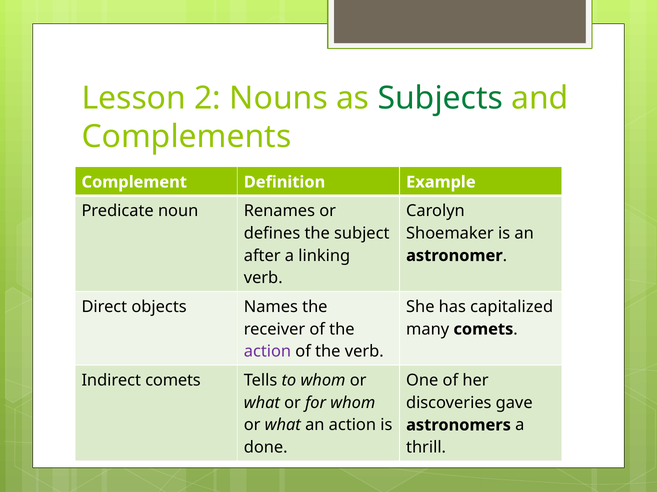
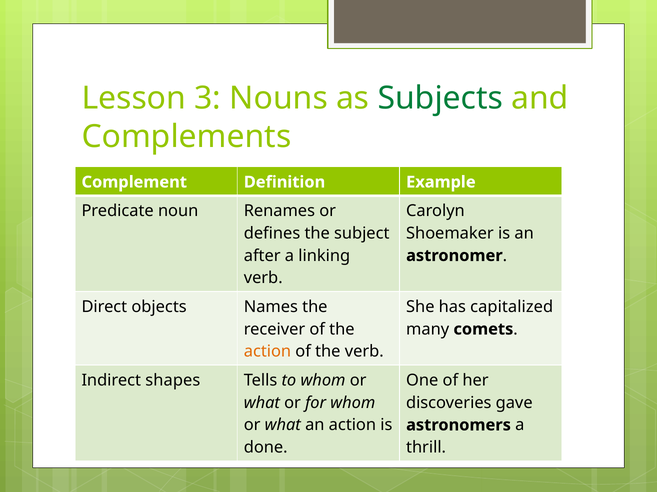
2: 2 -> 3 (208, 99)
action colour: purple -> orange (267, 352)
Indirect comets: comets -> shapes (173, 381)
